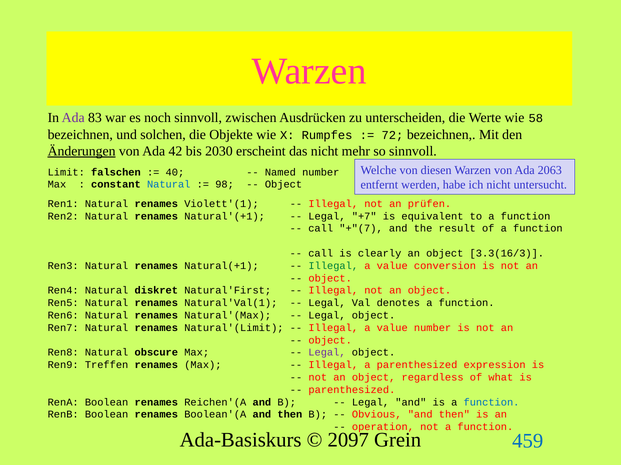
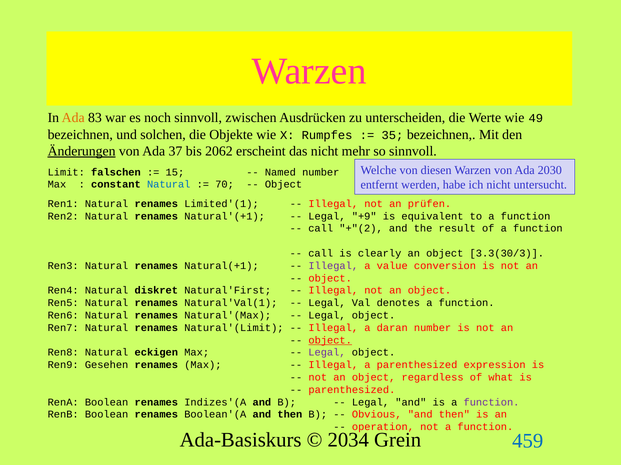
Ada colour: purple -> orange (73, 118)
58: 58 -> 49 (536, 119)
72: 72 -> 35 (392, 135)
42: 42 -> 37 (175, 151)
2030: 2030 -> 2062 (219, 151)
2063: 2063 -> 2030 (550, 171)
40: 40 -> 15 (175, 172)
98: 98 -> 70 (225, 185)
Violett'(1: Violett'(1 -> Limited'(1 (221, 204)
+7: +7 -> +9 (364, 217)
+"(7: +"(7 -> +"(2 (361, 229)
3.3(16/3: 3.3(16/3 -> 3.3(30/3 (507, 254)
Illegal colour: green -> purple (333, 266)
value: value -> daran (392, 328)
object underline: none -> present (330, 341)
obscure: obscure -> eckigen (156, 353)
Treffen: Treffen -> Gesehen (107, 366)
Reichen'(A: Reichen'(A -> Indizes'(A (215, 403)
function colour: blue -> purple (492, 403)
2097: 2097 -> 2034 (348, 441)
